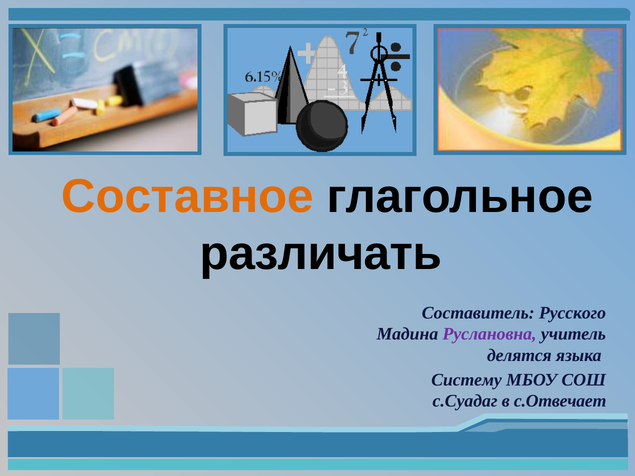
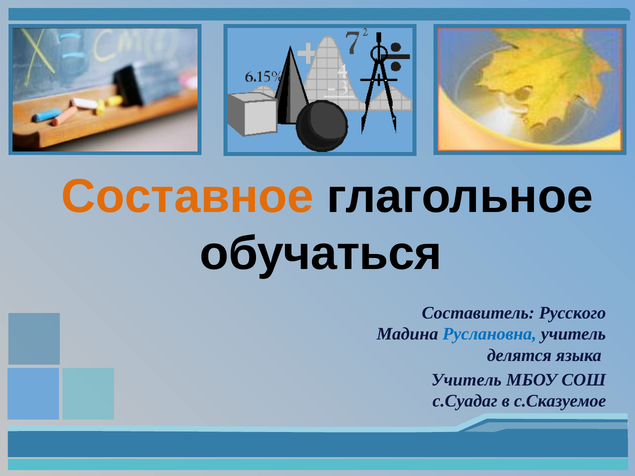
различать: различать -> обучаться (321, 254)
Руслановна colour: purple -> blue (490, 334)
Систему: Систему -> Учитель (467, 380)
с.Отвечает: с.Отвечает -> с.Сказуемое (560, 401)
